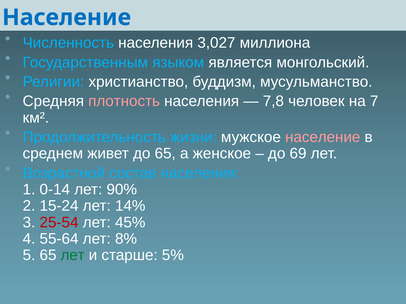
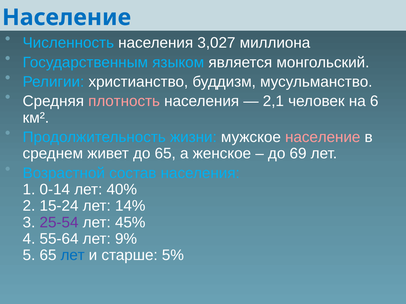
7,8: 7,8 -> 2,1 (273, 101)
7: 7 -> 6 (374, 101)
90%: 90% -> 40% (122, 190)
25-54 colour: red -> purple (59, 223)
8%: 8% -> 9% (126, 239)
лет colour: green -> blue (73, 256)
